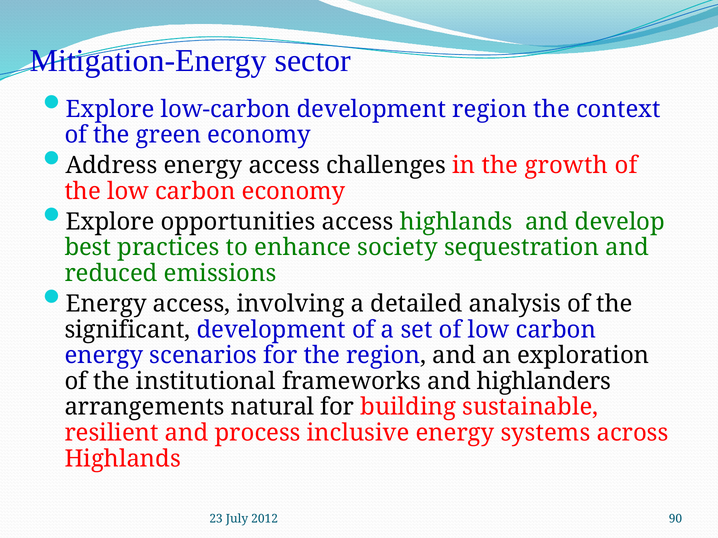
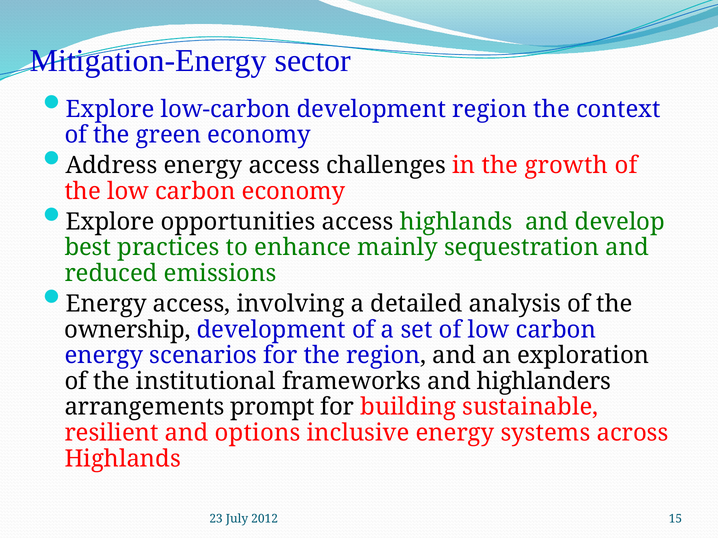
society: society -> mainly (398, 248)
significant: significant -> ownership (128, 330)
natural: natural -> prompt (273, 407)
process: process -> options (258, 433)
90: 90 -> 15 (675, 519)
